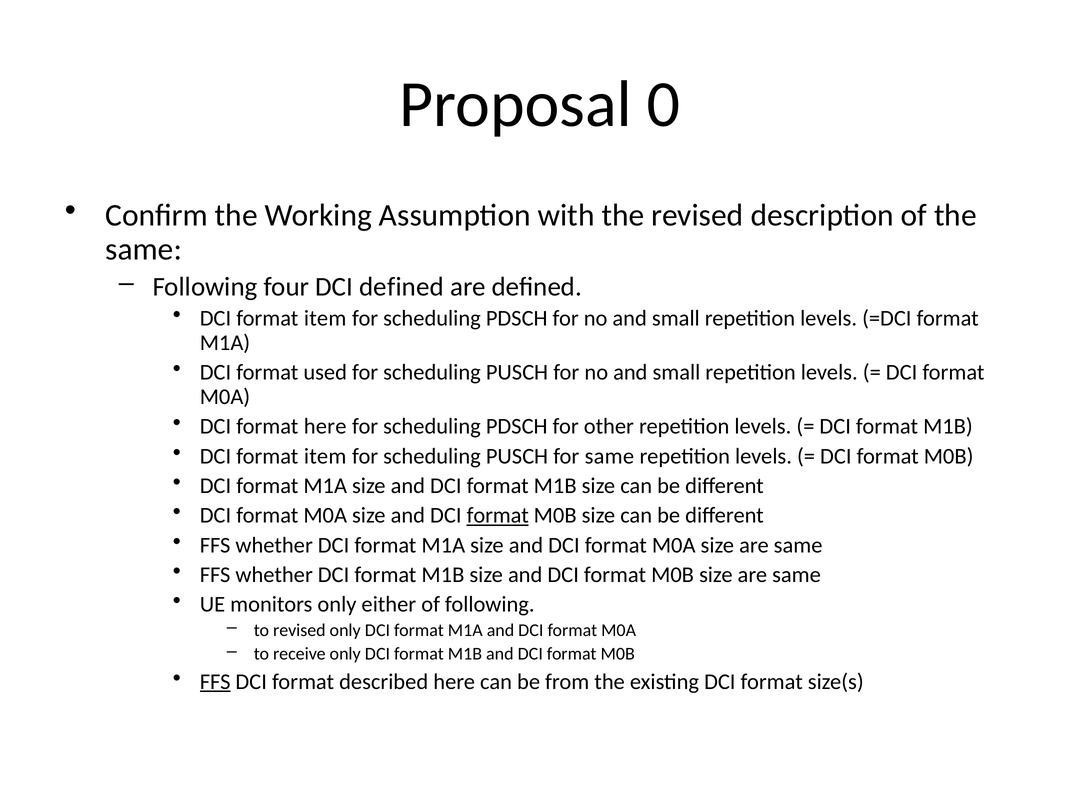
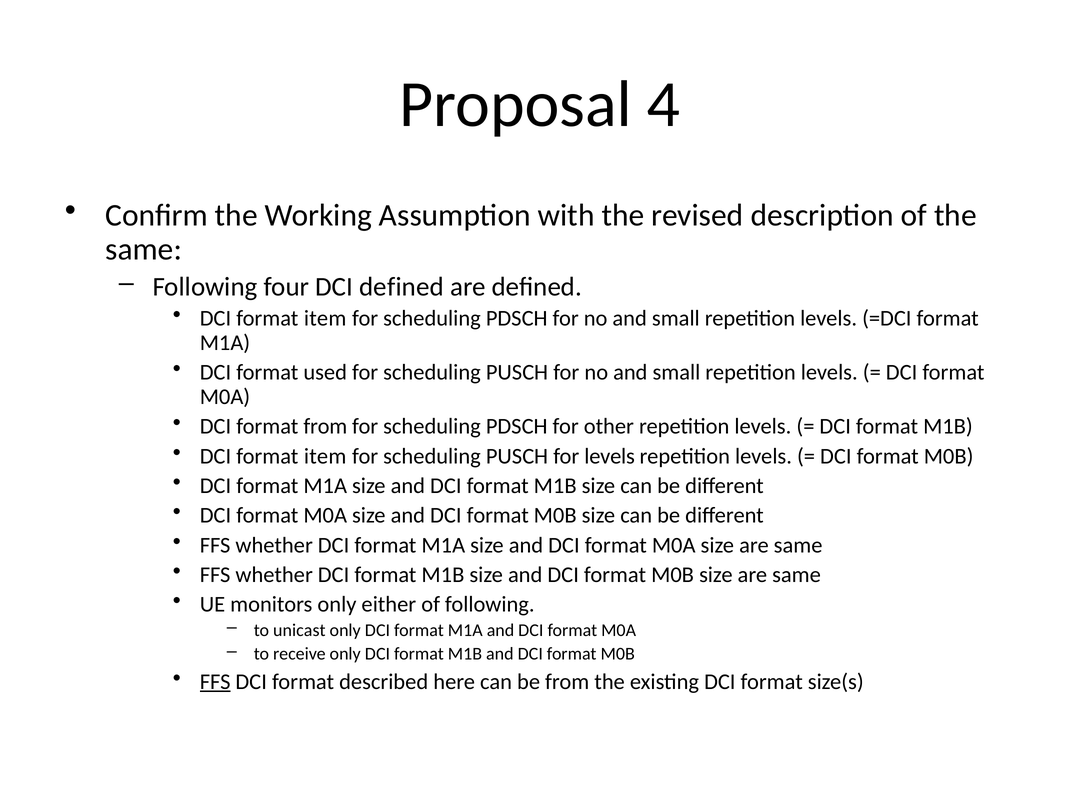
0: 0 -> 4 (664, 105)
format here: here -> from (325, 426)
for same: same -> levels (610, 456)
format underline: present -> none (498, 516)
to revised: revised -> unicast (299, 630)
